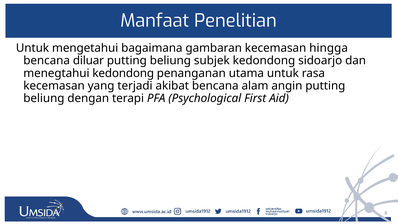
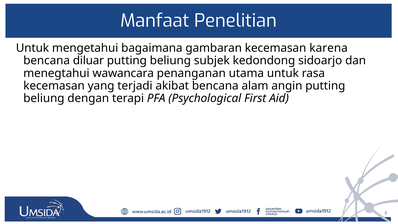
hingga: hingga -> karena (329, 48)
menegtahui kedondong: kedondong -> wawancara (123, 73)
